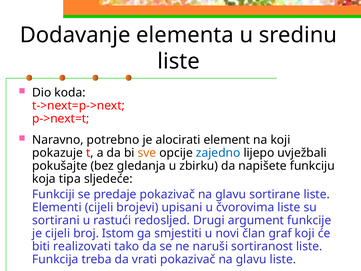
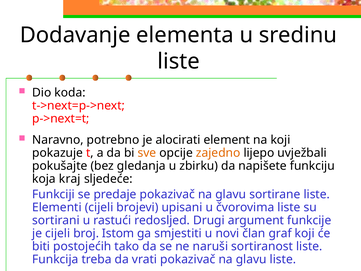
zajedno colour: blue -> orange (218, 153)
tipa: tipa -> kraj (70, 179)
realizovati: realizovati -> postojećih (82, 246)
